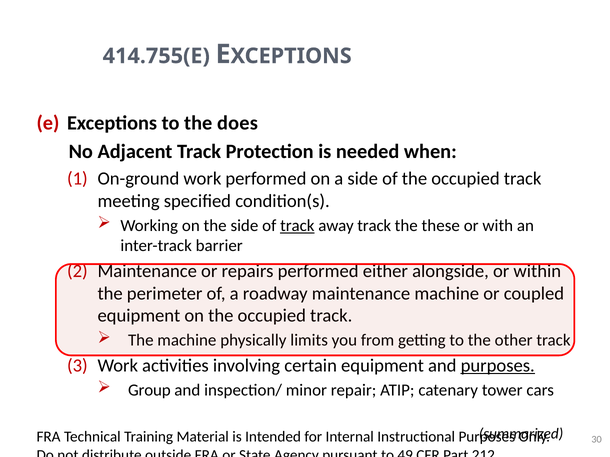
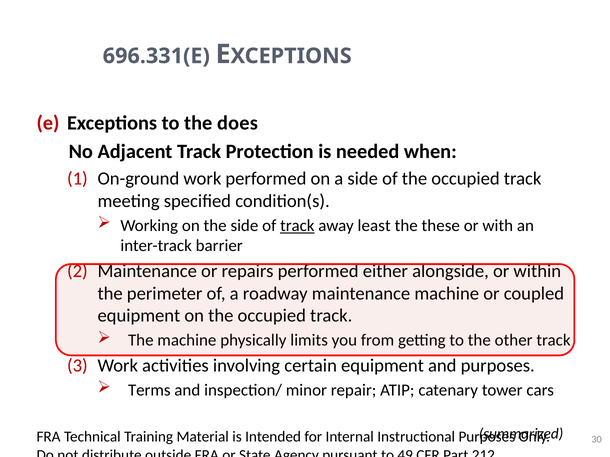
414.755(E: 414.755(E -> 696.331(E (156, 56)
away track: track -> least (374, 226)
purposes underline: present -> none (498, 366)
Group: Group -> Terms (149, 390)
